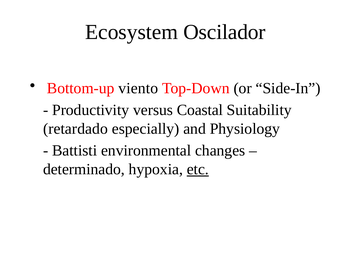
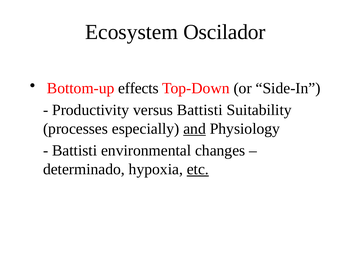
viento: viento -> effects (138, 88)
versus Coastal: Coastal -> Battisti (200, 110)
retardado: retardado -> processes (75, 129)
and underline: none -> present (195, 129)
